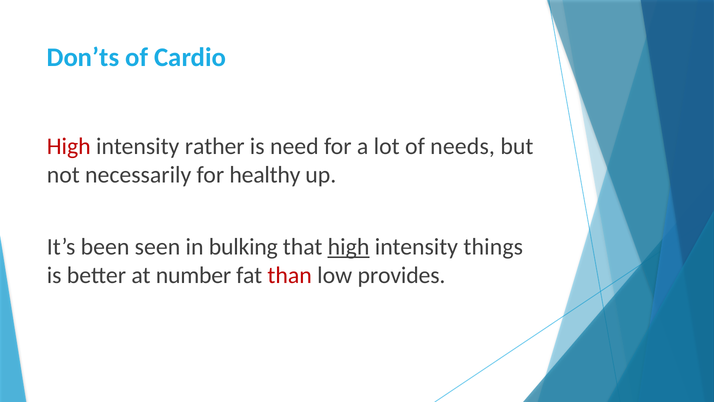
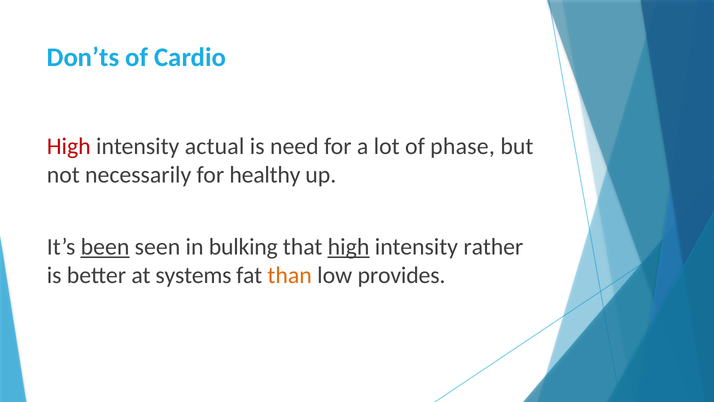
rather: rather -> actual (215, 146)
needs: needs -> phase (463, 146)
been underline: none -> present (105, 247)
things: things -> rather (493, 247)
number: number -> systems (194, 275)
than colour: red -> orange (290, 275)
